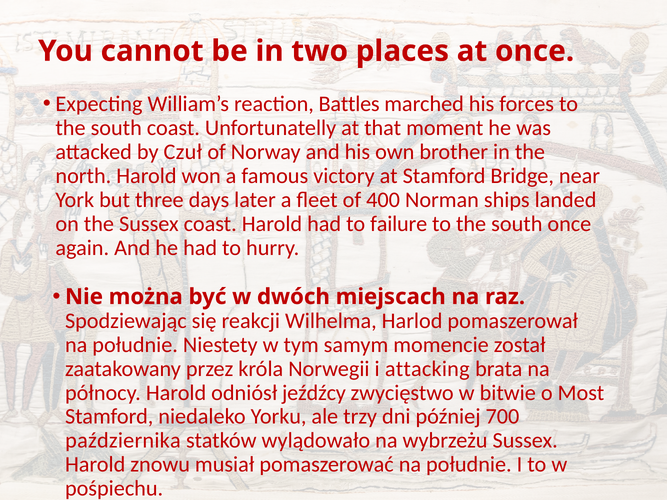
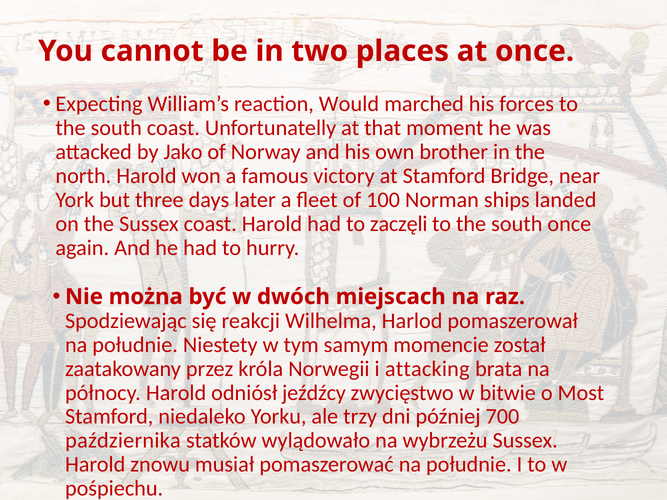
Battles: Battles -> Would (349, 104)
Czuł: Czuł -> Jako (183, 152)
400: 400 -> 100 (383, 200)
failure: failure -> zaczęli (399, 224)
